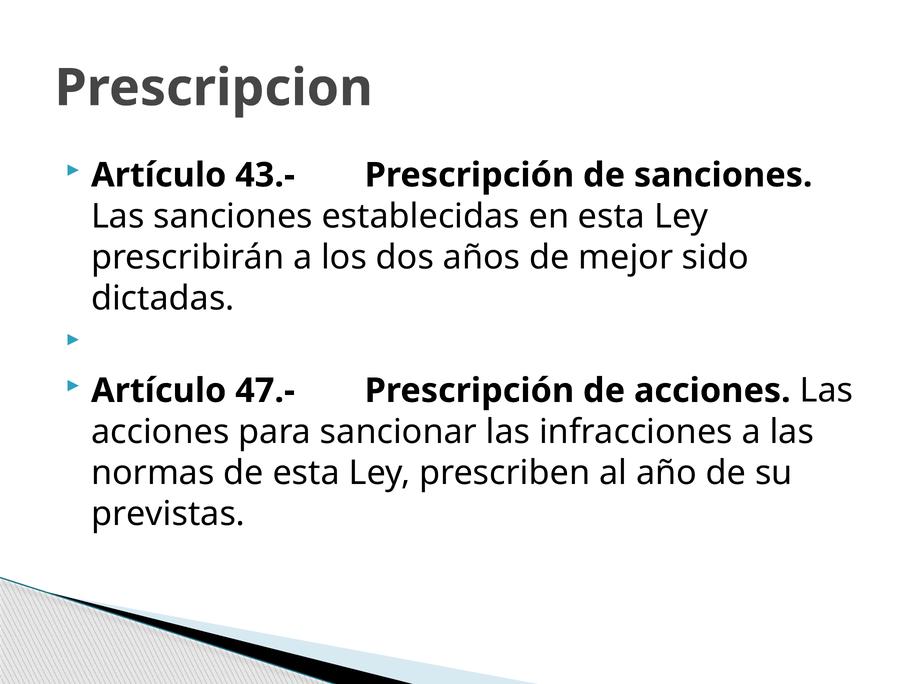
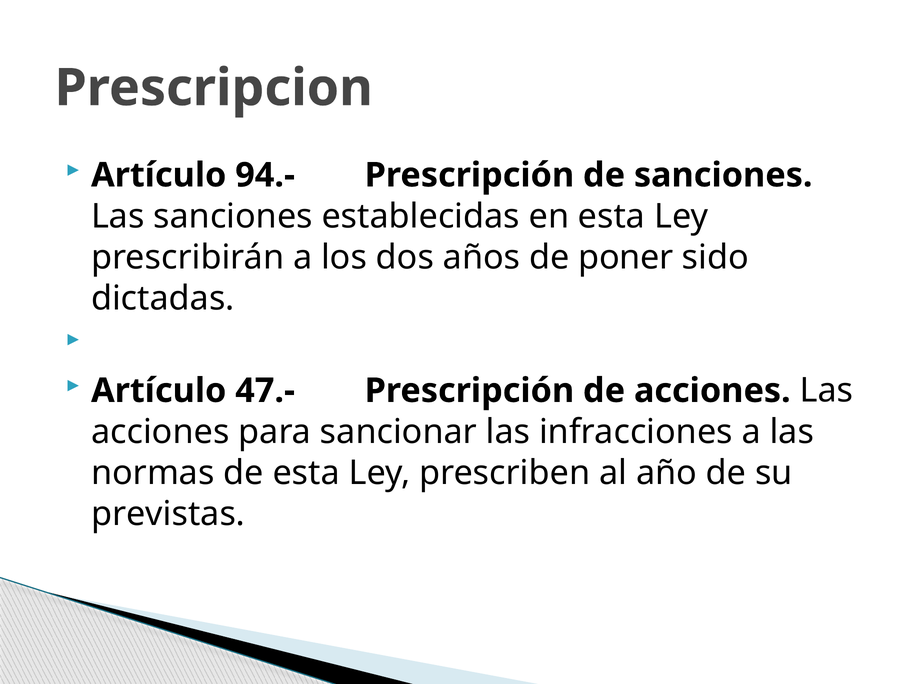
43.-: 43.- -> 94.- (265, 175)
mejor: mejor -> poner (626, 257)
